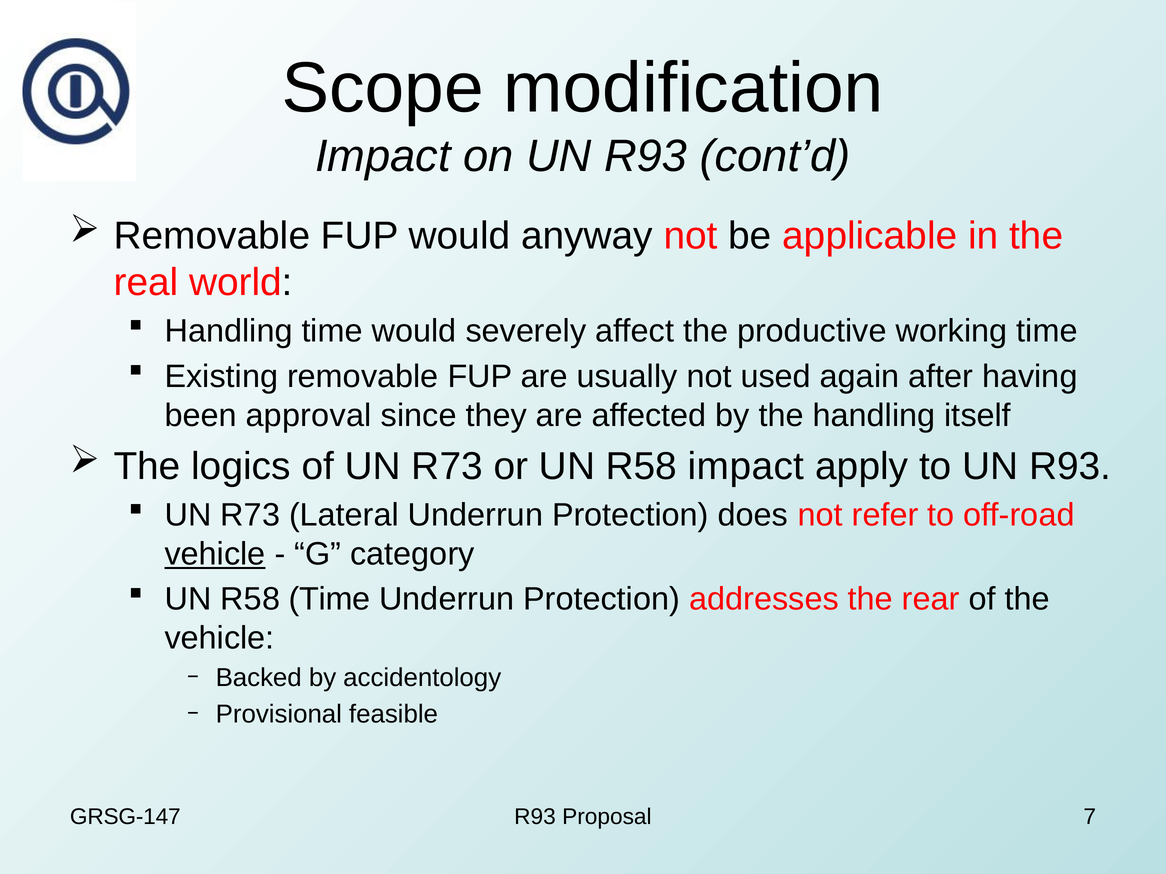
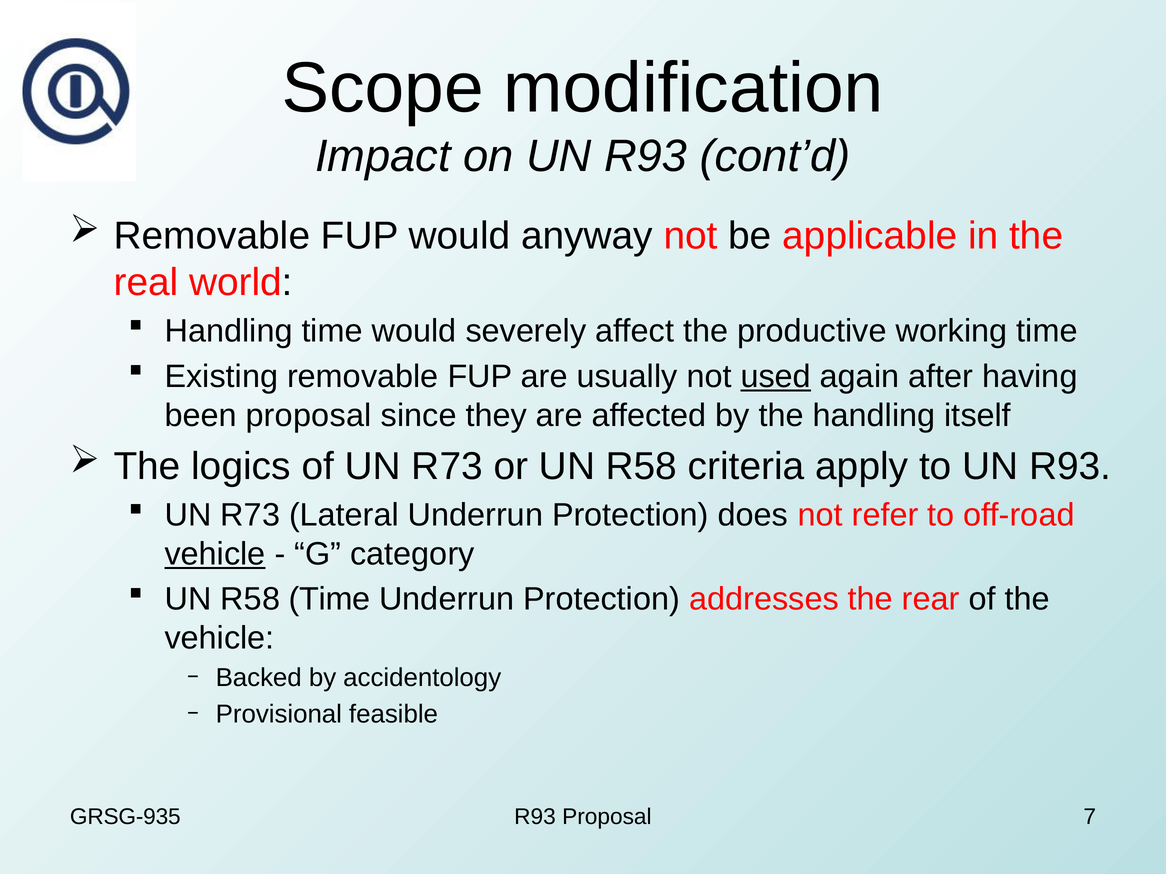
used underline: none -> present (776, 377)
been approval: approval -> proposal (309, 416)
R58 impact: impact -> criteria (746, 467)
GRSG-147: GRSG-147 -> GRSG-935 (125, 817)
